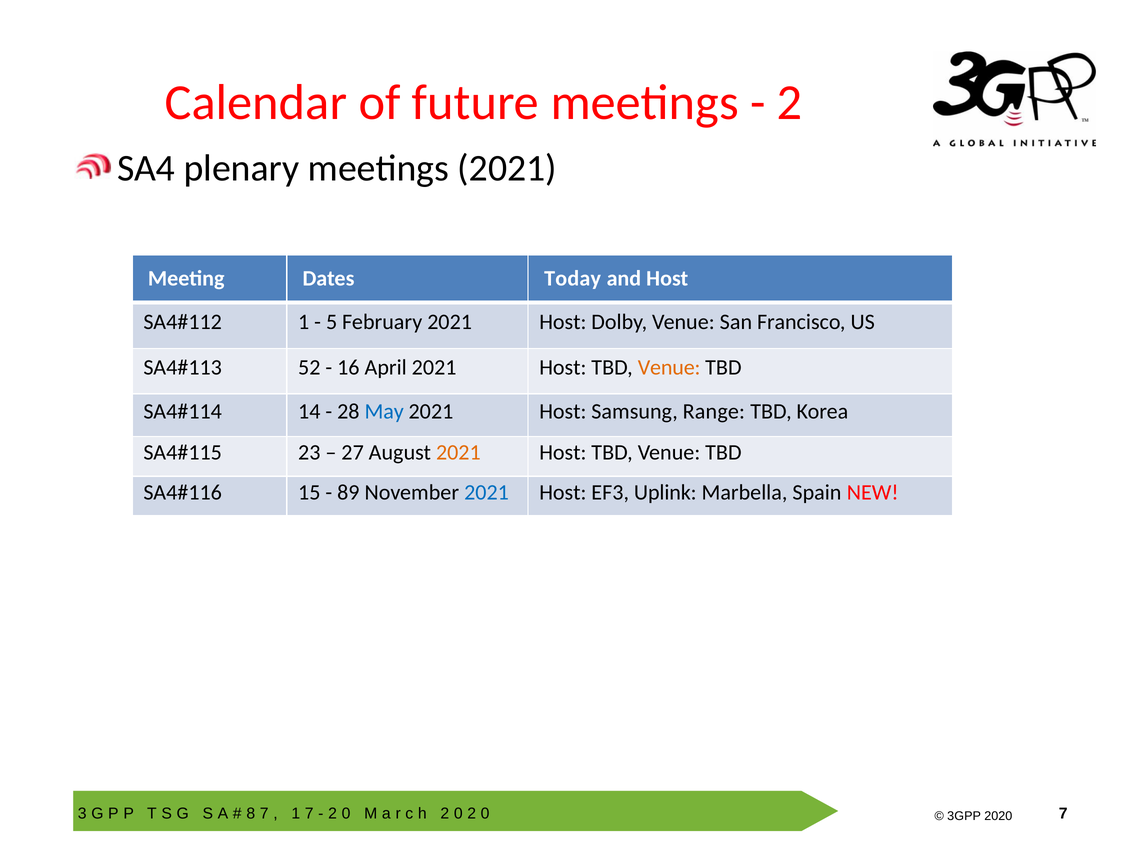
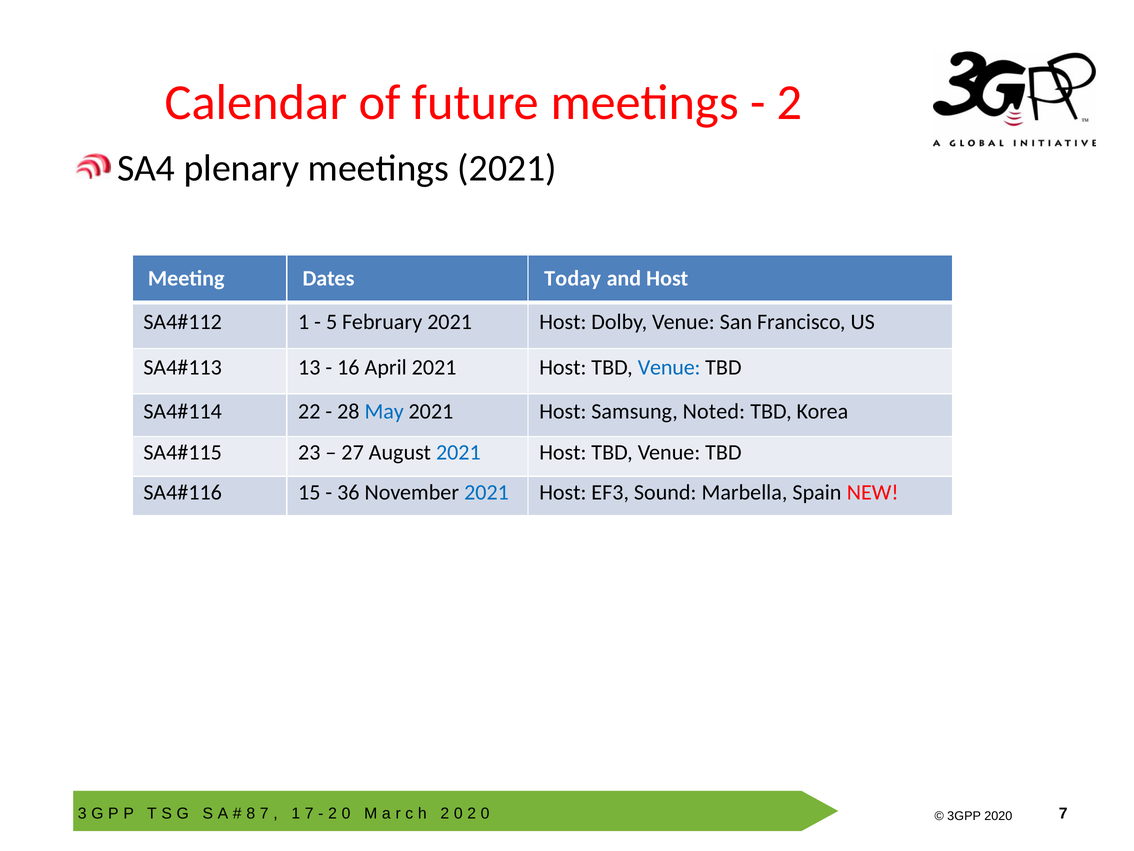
52: 52 -> 13 (309, 367)
Venue colour: orange -> blue (669, 367)
14: 14 -> 22 (309, 411)
Range: Range -> Noted (714, 411)
2021 colour: orange -> blue (458, 452)
89: 89 -> 36 (348, 492)
Uplink: Uplink -> Sound (665, 492)
